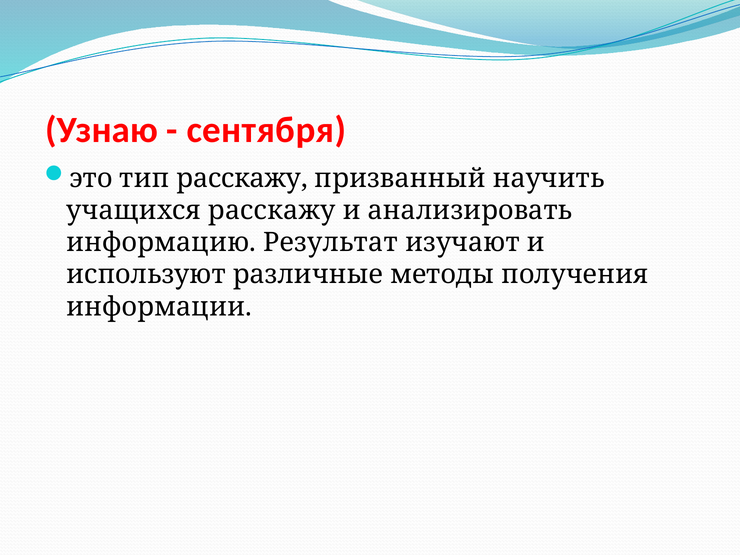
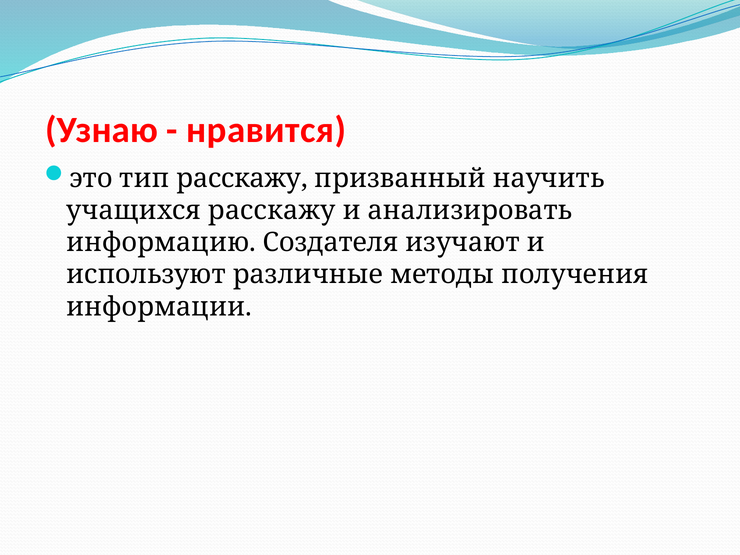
сентября: сентября -> нравится (266, 130)
Результат: Результат -> Создателя (331, 242)
